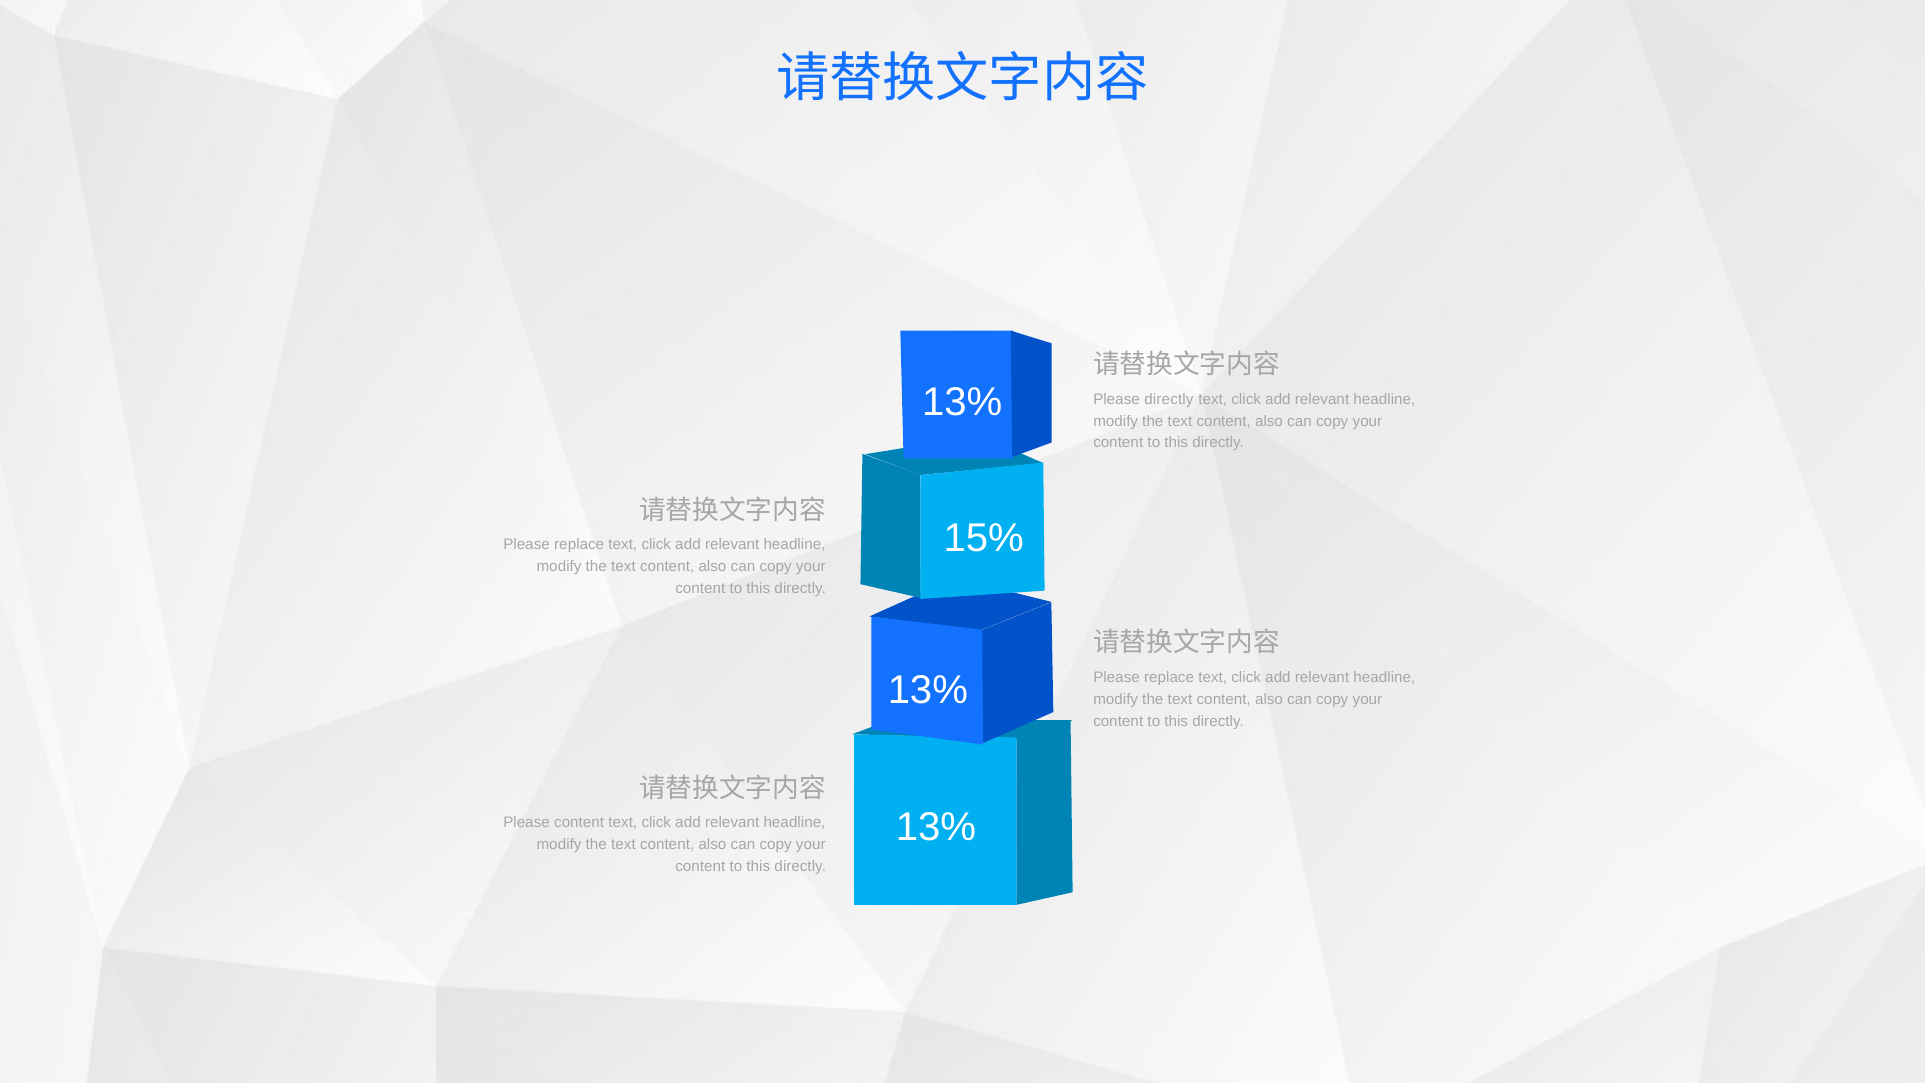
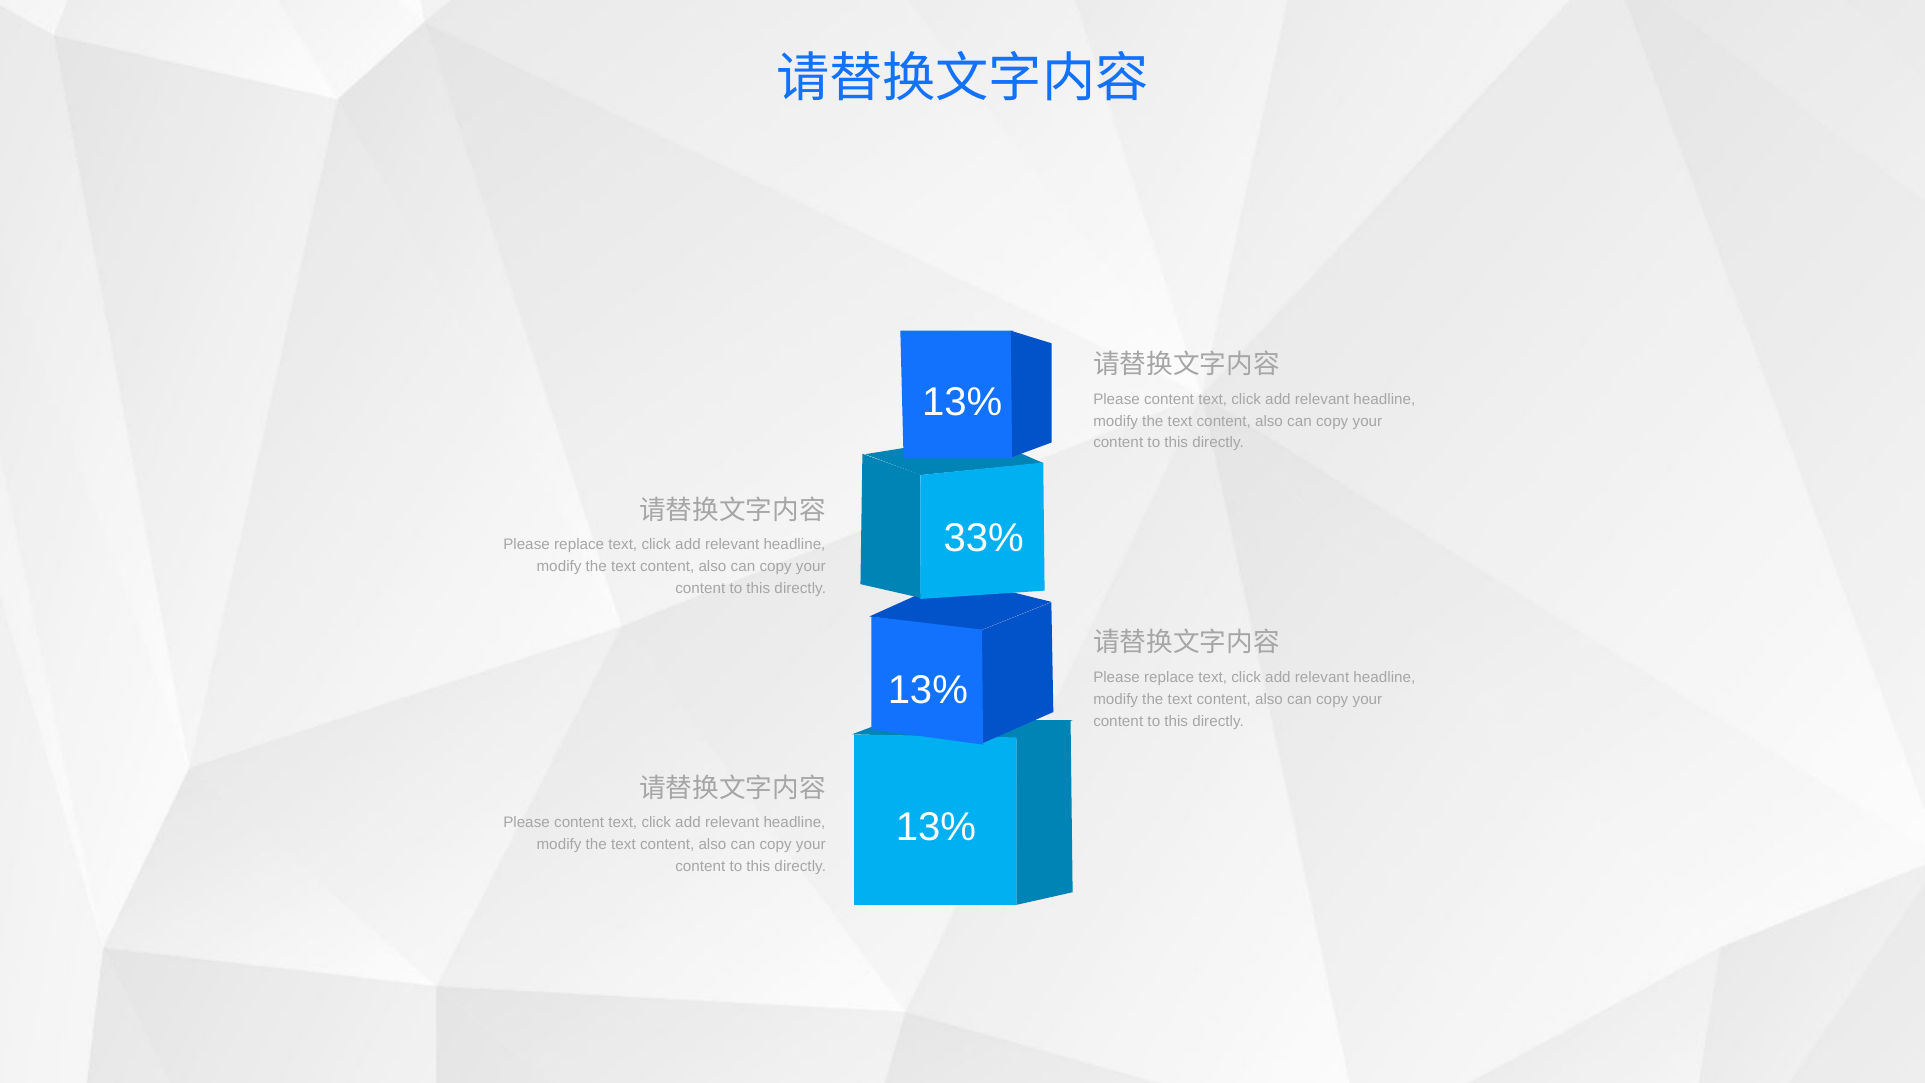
directly: directly -> content (1169, 399)
15%: 15% -> 33% (984, 538)
